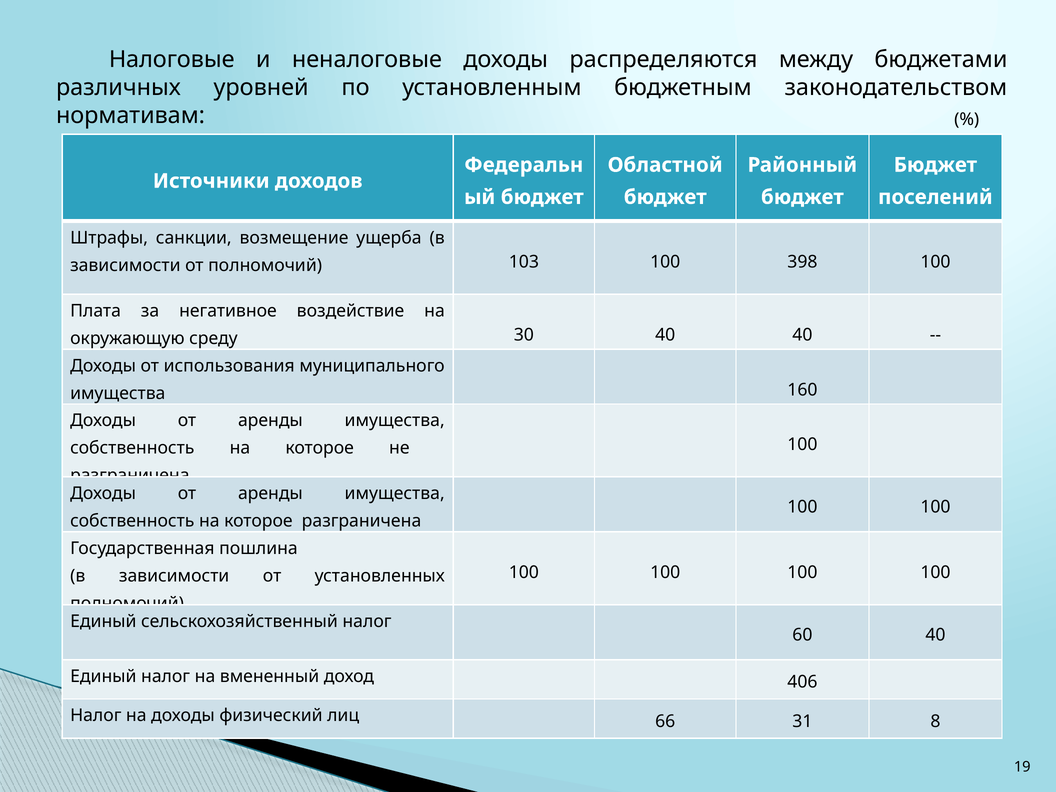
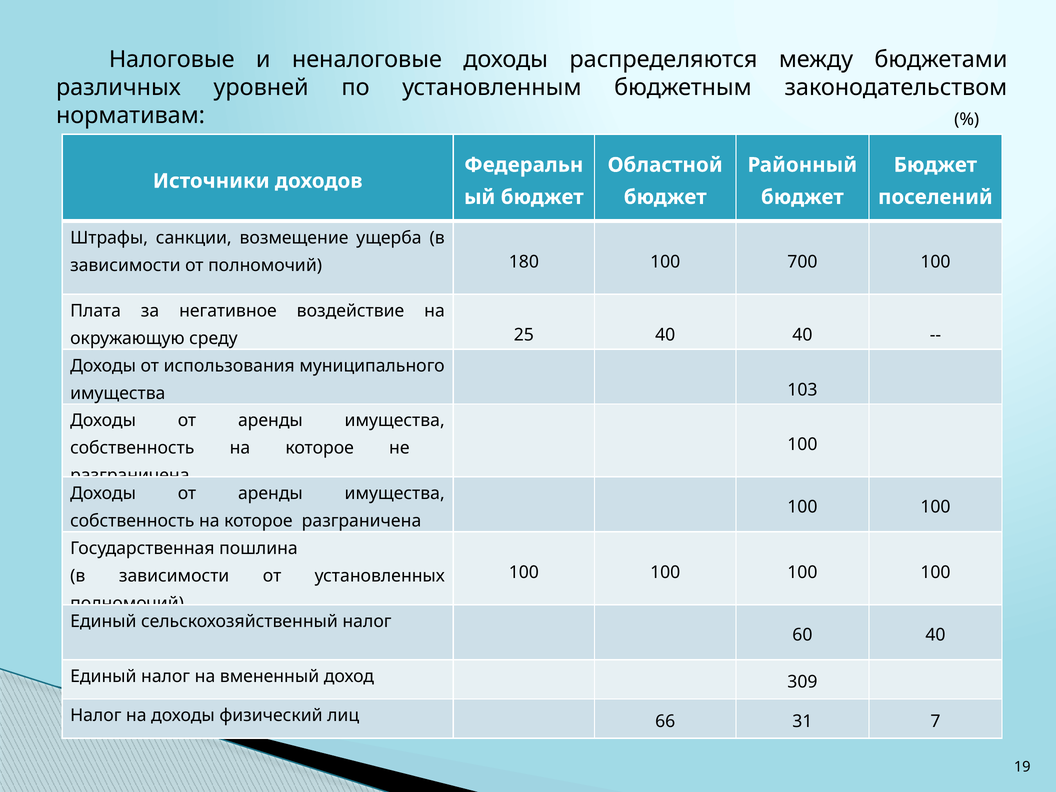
103: 103 -> 180 (524, 262)
398: 398 -> 700 (802, 262)
30: 30 -> 25 (524, 335)
160: 160 -> 103 (802, 390)
406: 406 -> 309 (802, 682)
8: 8 -> 7 (935, 721)
